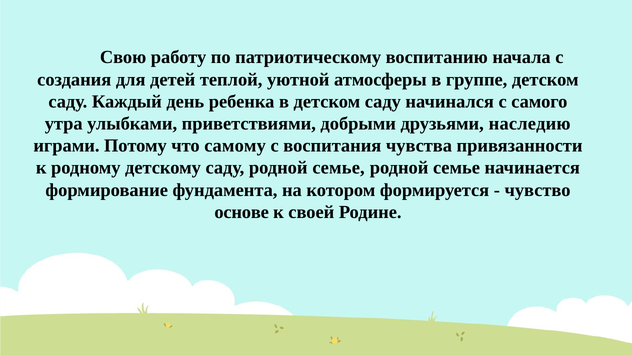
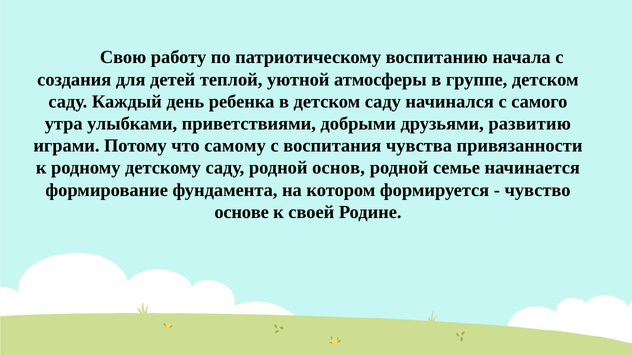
наследию: наследию -> развитию (530, 124)
саду родной семье: семье -> основ (339, 168)
